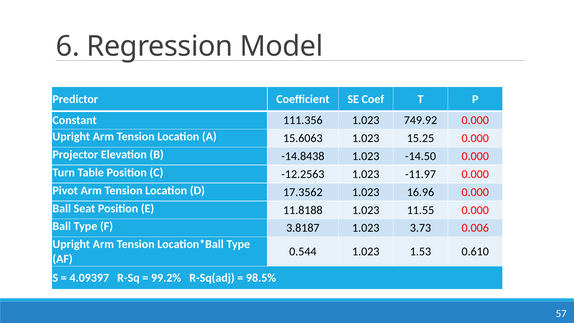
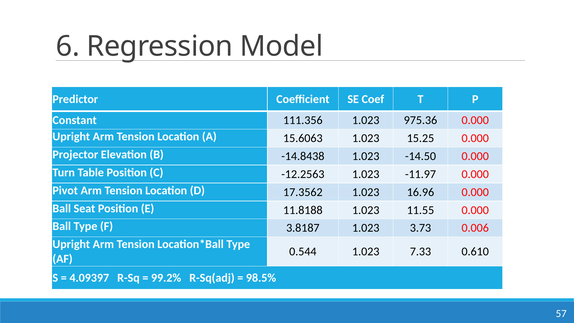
749.92: 749.92 -> 975.36 (420, 120)
1.53: 1.53 -> 7.33 (420, 252)
